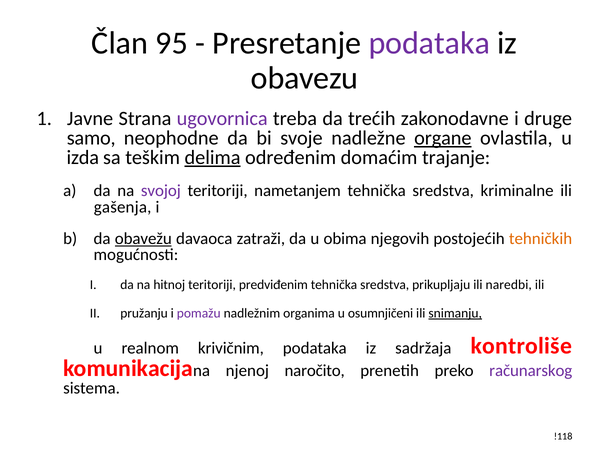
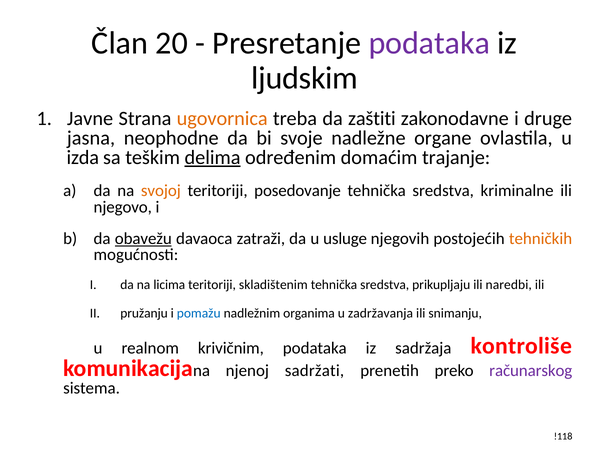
95: 95 -> 20 (172, 43)
obavezu: obavezu -> ljudskim (305, 78)
ugovornica colour: purple -> orange (222, 118)
trećih: trećih -> zaštiti (372, 118)
samo: samo -> jasna (91, 138)
organe underline: present -> none (443, 138)
svojoj colour: purple -> orange (161, 191)
nametanjem: nametanjem -> posedovanje (298, 191)
gašenja: gašenja -> njegovo (123, 207)
obima: obima -> usluge (345, 238)
hitnoj: hitnoj -> licima (169, 285)
predviđenim: predviđenim -> skladištenim (273, 285)
pomažu colour: purple -> blue (199, 313)
osumnjičeni: osumnjičeni -> zadržavanja (381, 313)
snimanju underline: present -> none (455, 313)
naročito: naročito -> sadržati (314, 370)
